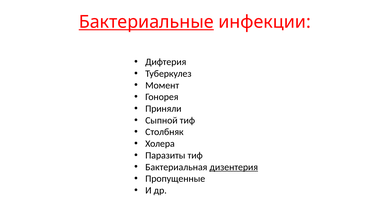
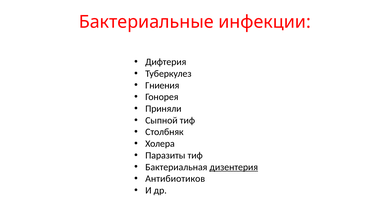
Бактериальные underline: present -> none (146, 22)
Момент: Момент -> Гниения (162, 85)
Пропущенные: Пропущенные -> Антибиотиков (175, 179)
